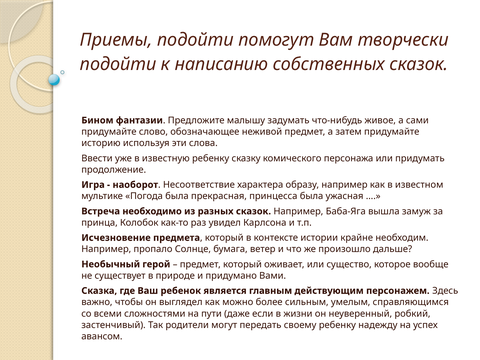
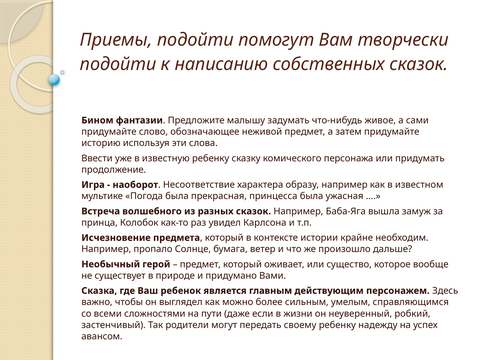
необходимо: необходимо -> волшебного (152, 211)
